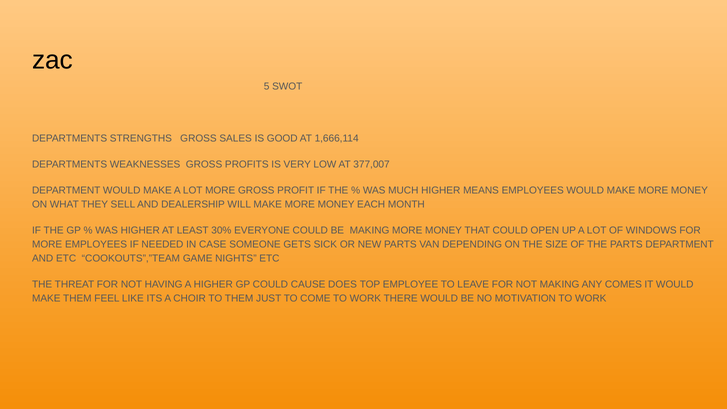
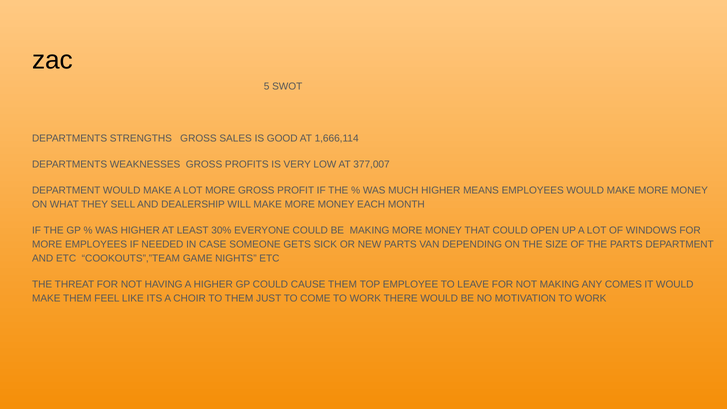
CAUSE DOES: DOES -> THEM (343, 285)
